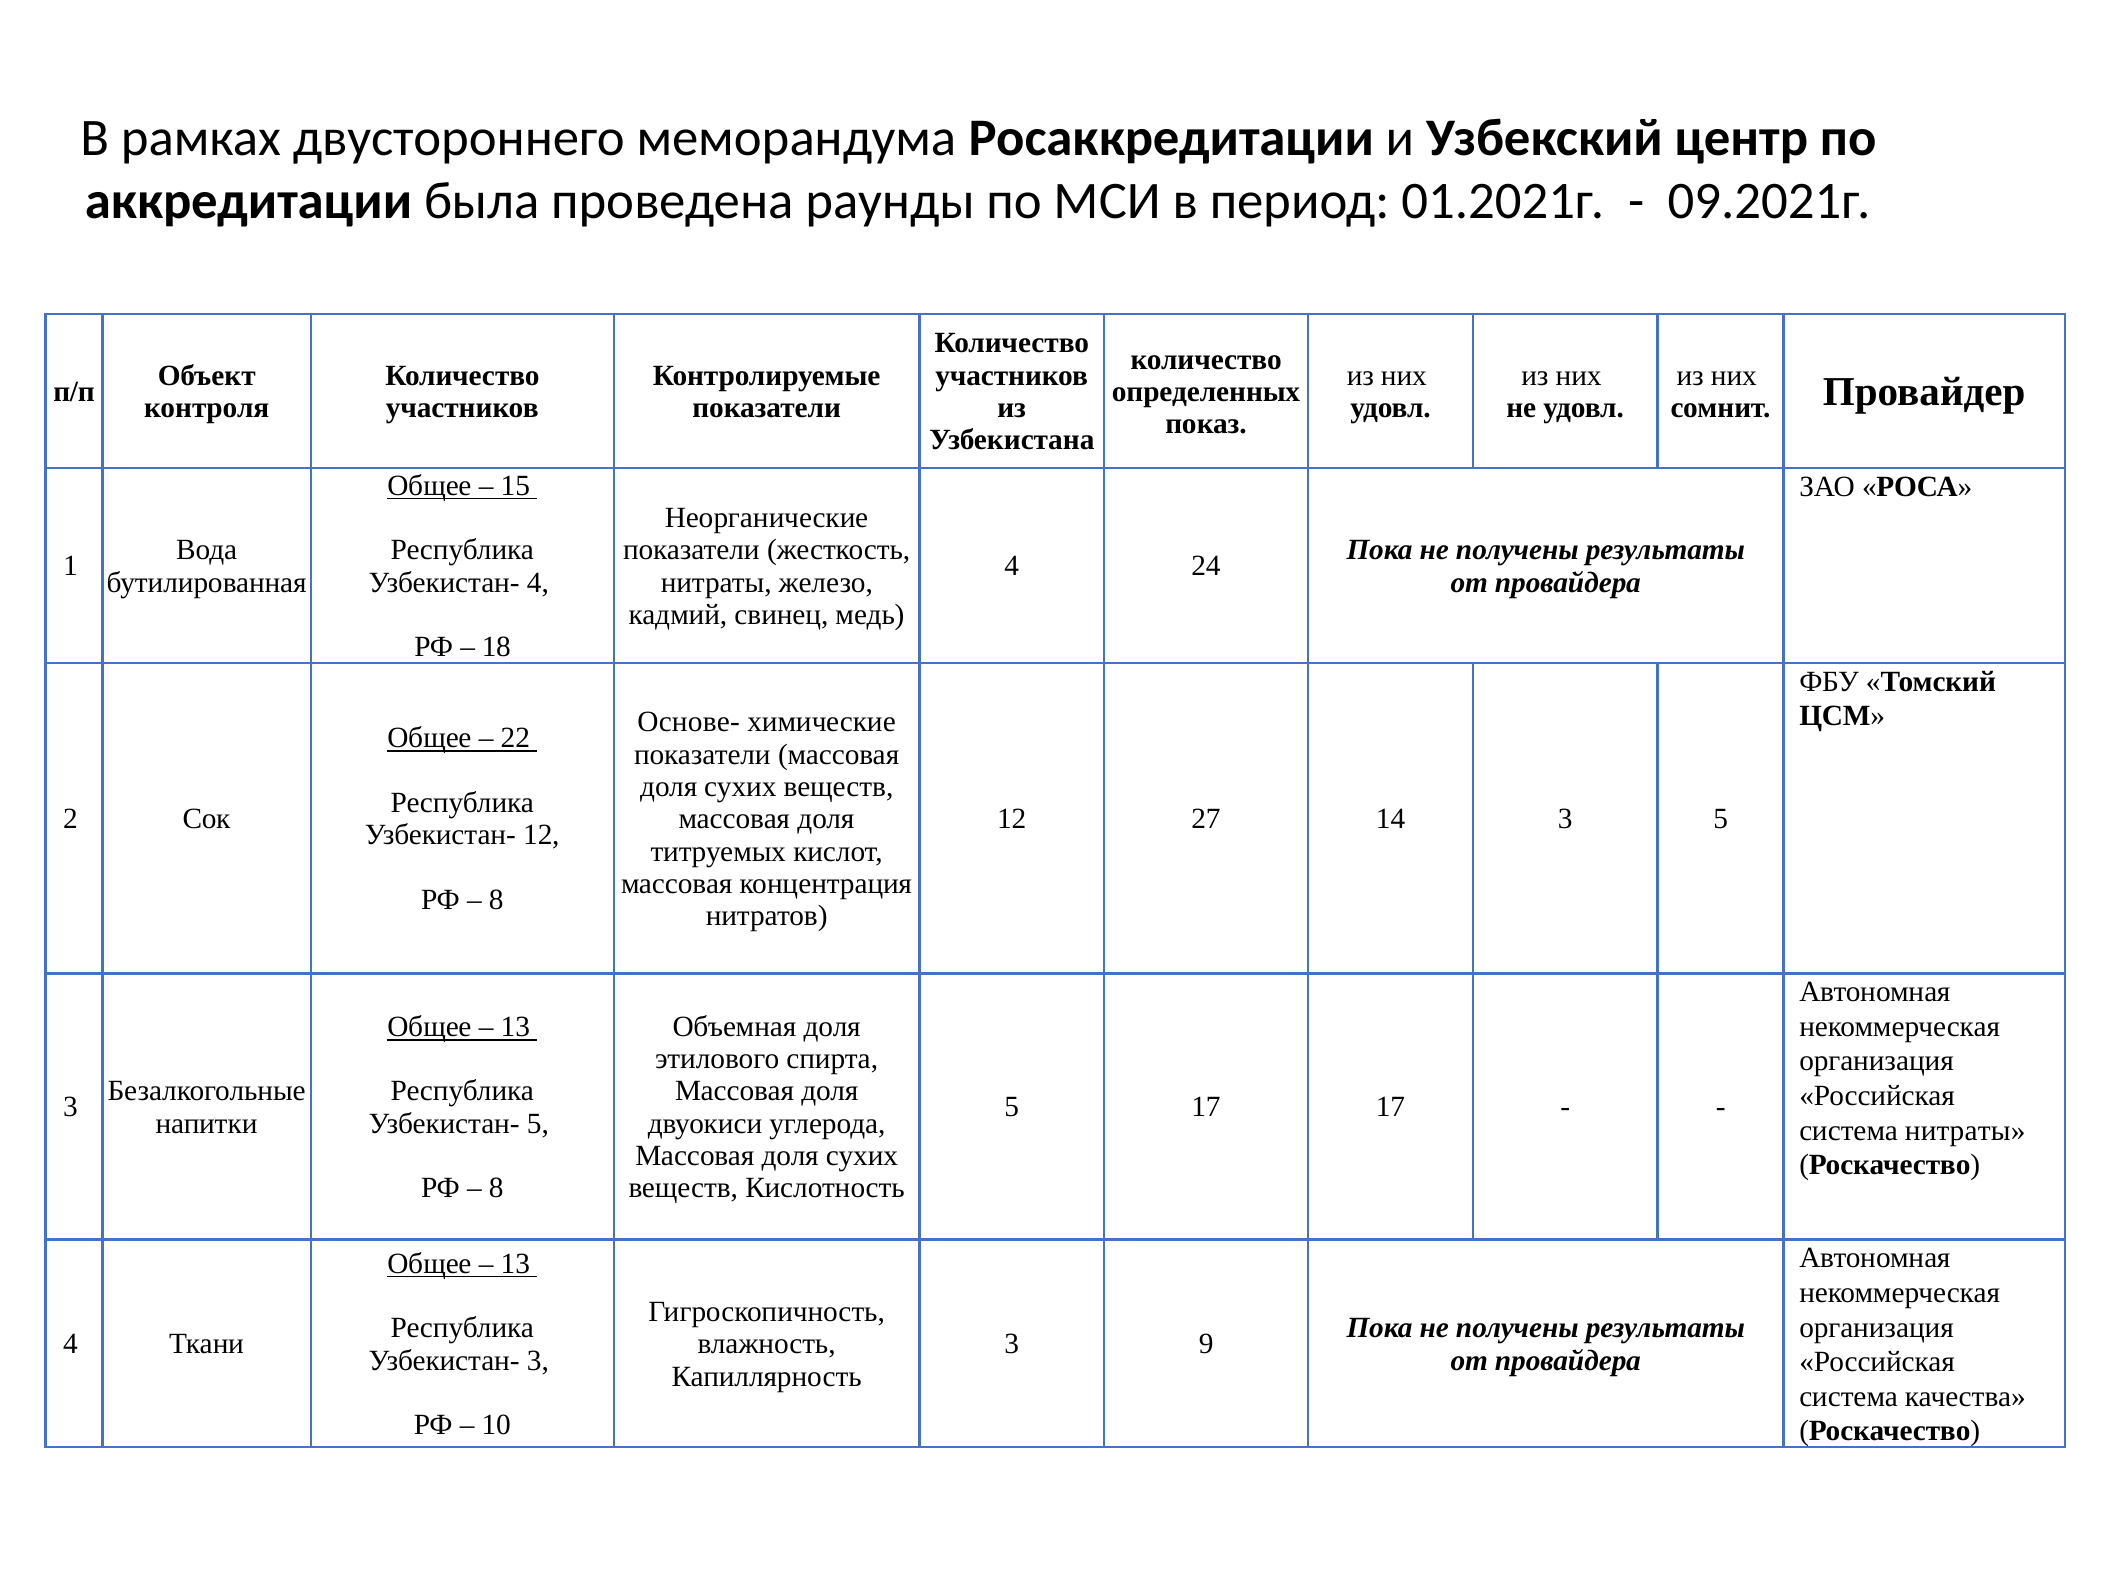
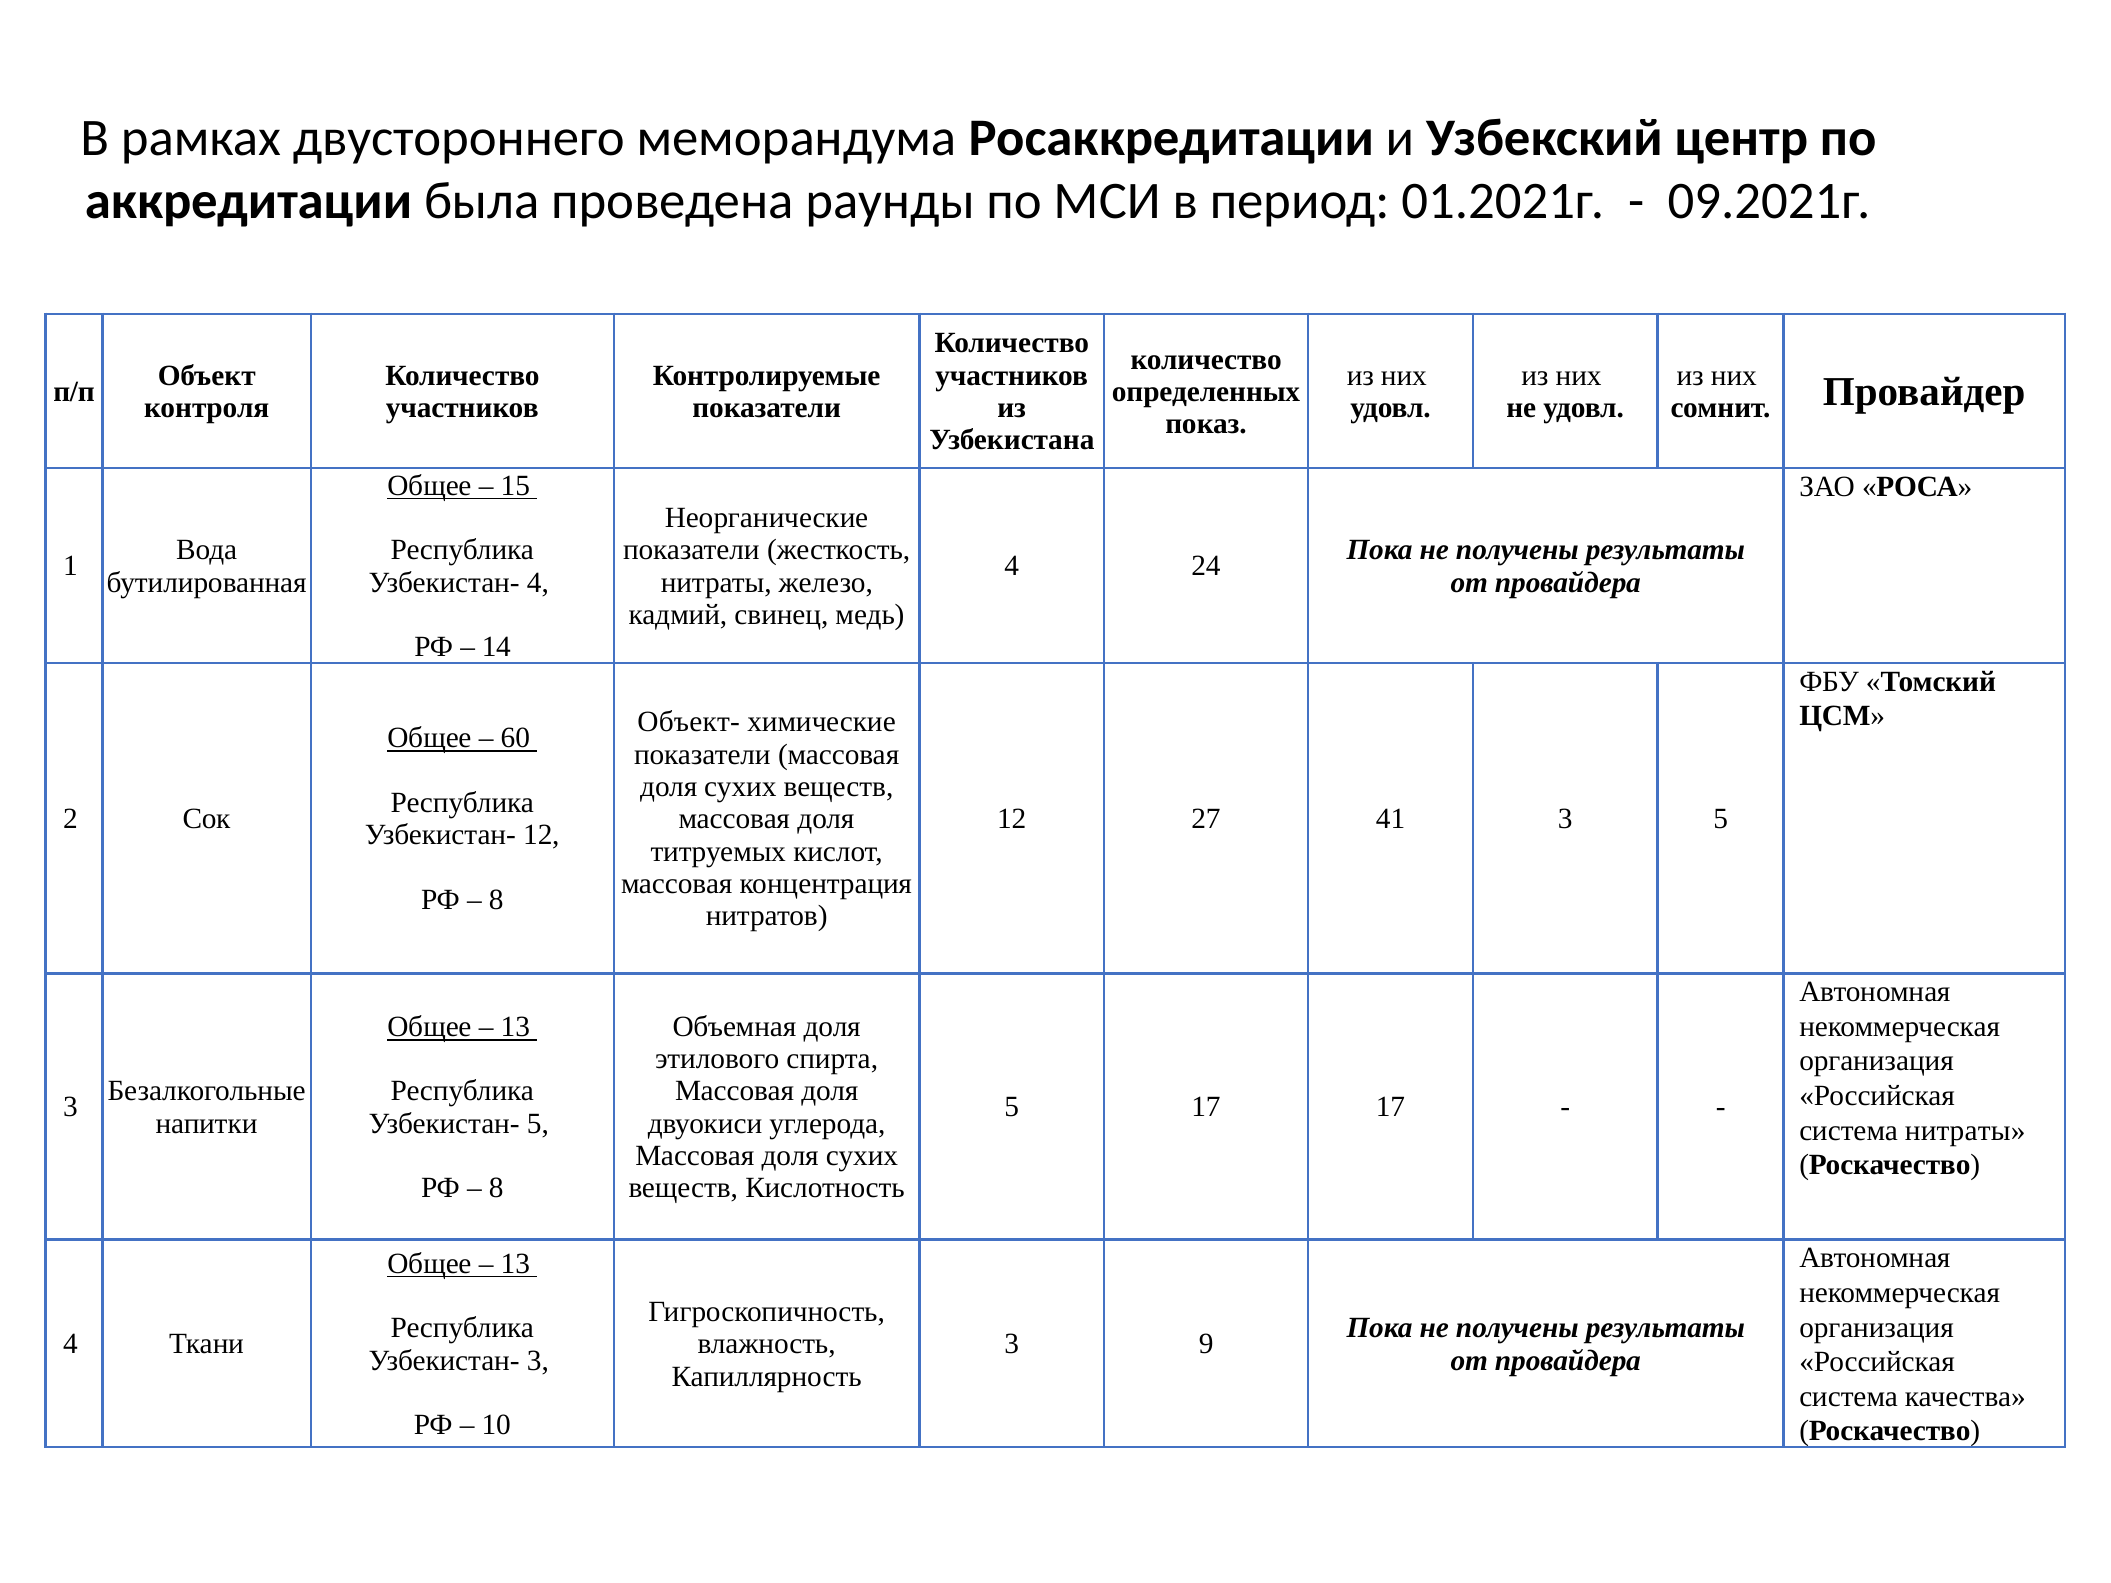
18: 18 -> 14 (496, 647)
Основе-: Основе- -> Объект- (689, 722)
22: 22 -> 60 (515, 738)
14: 14 -> 41 (1391, 819)
